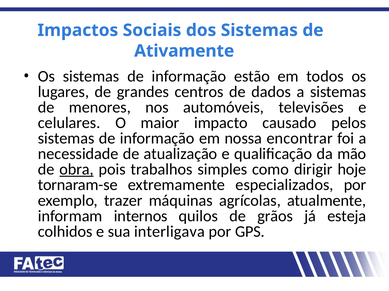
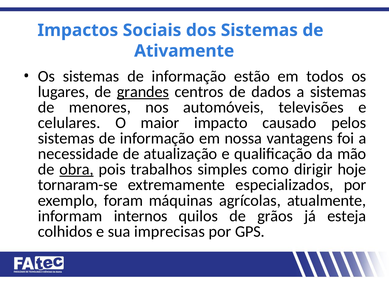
grandes underline: none -> present (143, 92)
encontrar: encontrar -> vantagens (300, 139)
trazer: trazer -> foram (123, 201)
interligava: interligava -> imprecisas (169, 232)
